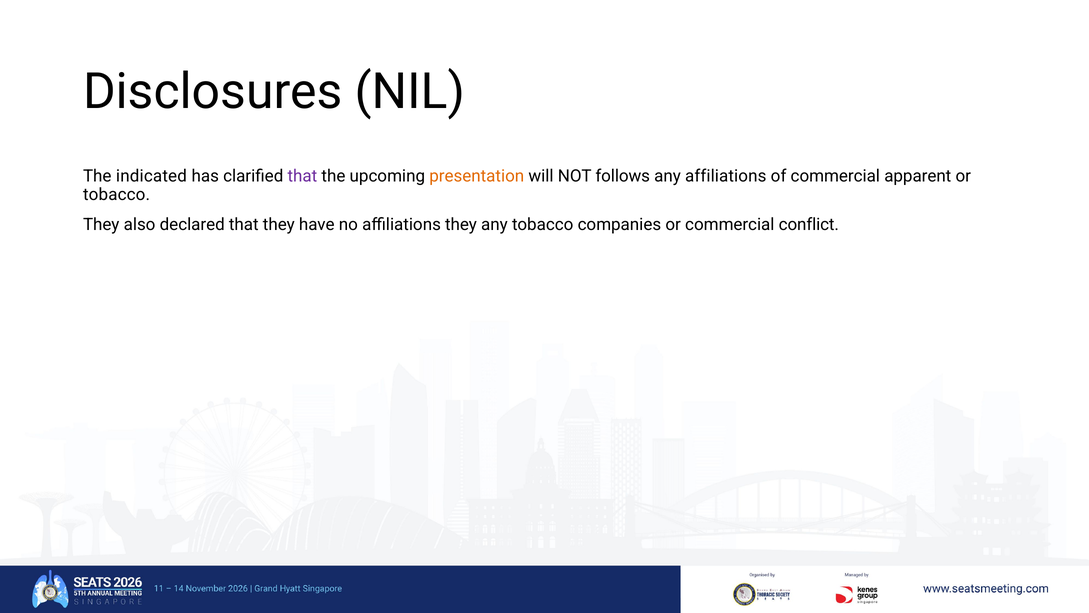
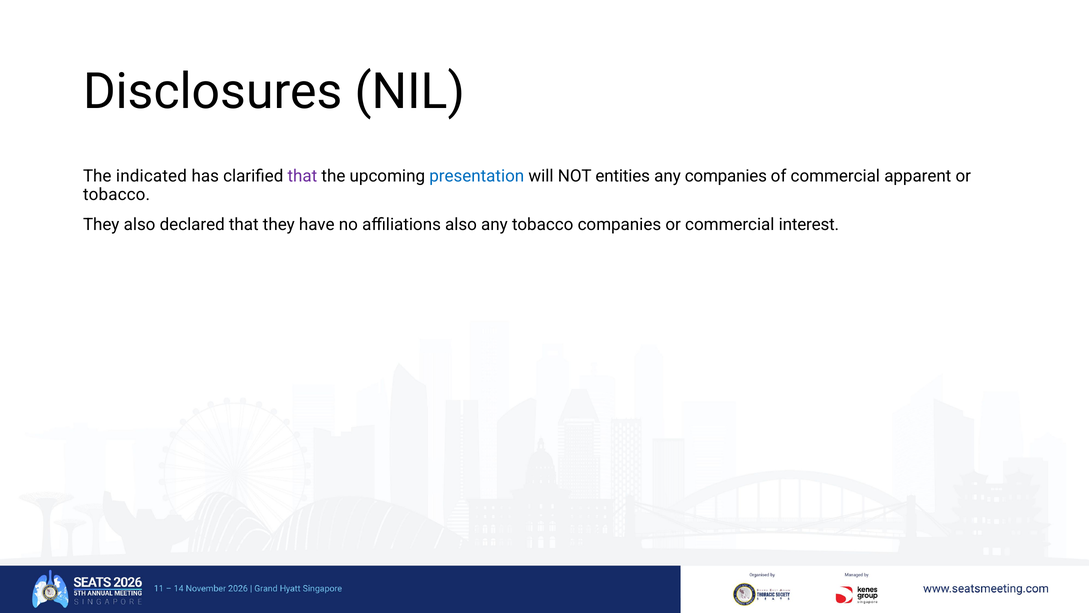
presentation colour: orange -> blue (477, 176)
follows: follows -> entities (623, 176)
any affiliations: affiliations -> companies (726, 176)
affiliations they: they -> also (461, 224)
conflict: conflict -> interest (809, 224)
